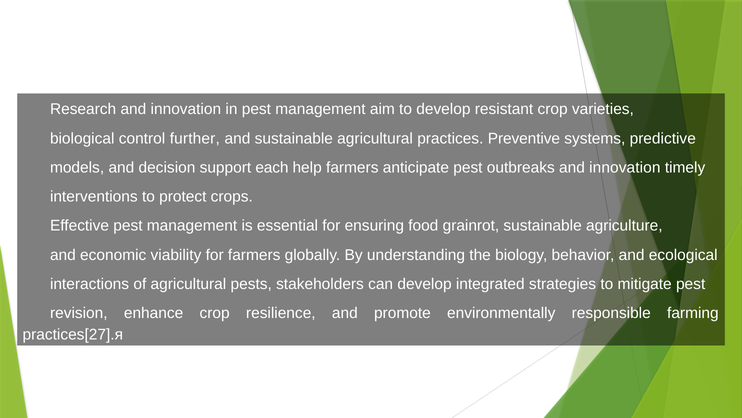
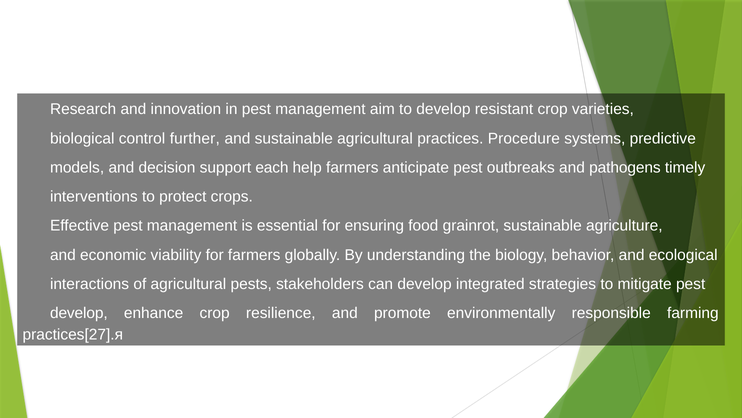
Preventive: Preventive -> Procedure (524, 138)
outbreaks and innovation: innovation -> pathogens (625, 167)
revision: revision -> develop (79, 313)
